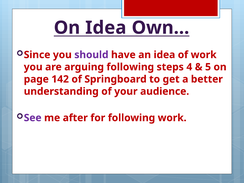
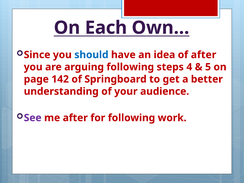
On Idea: Idea -> Each (106, 28)
should colour: purple -> blue (91, 55)
of work: work -> after (204, 55)
